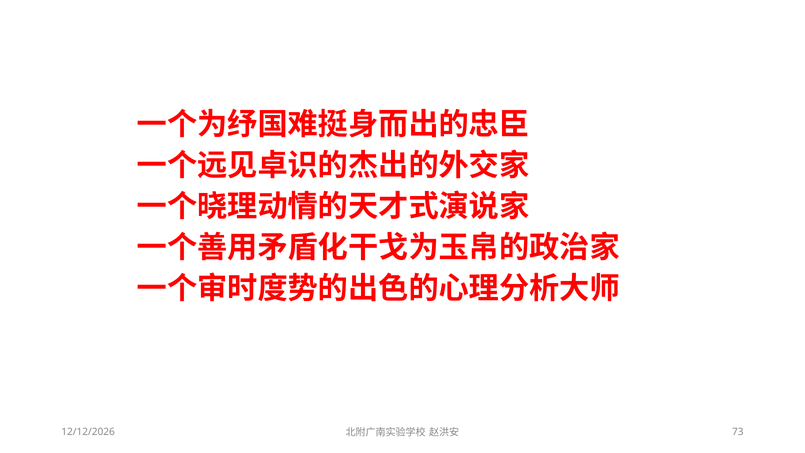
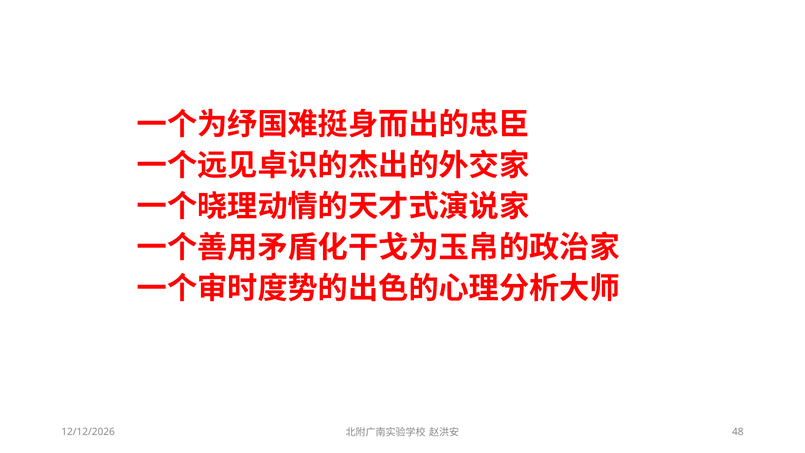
73: 73 -> 48 (738, 432)
